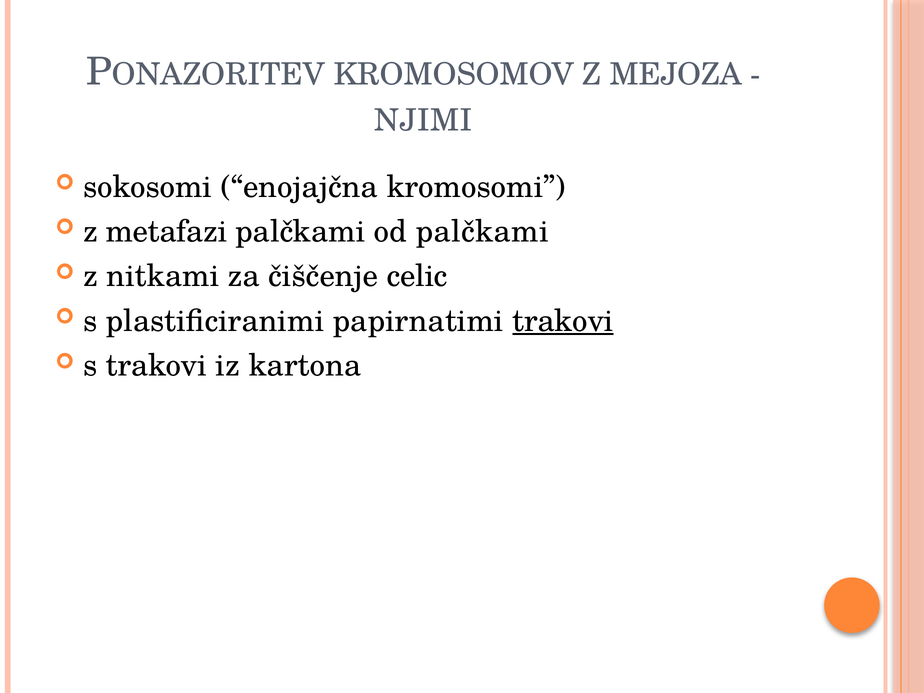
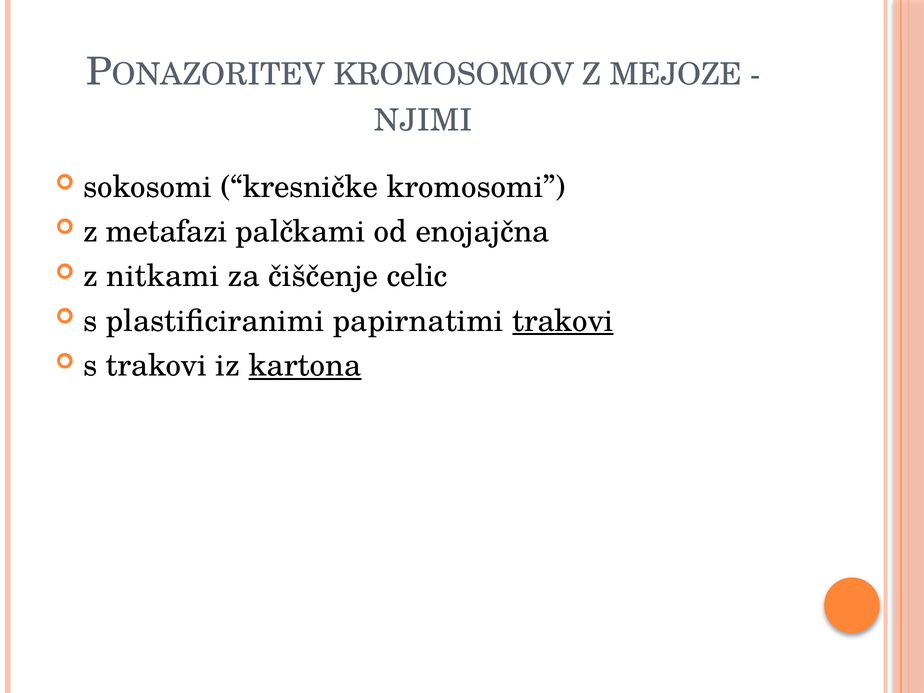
MEJOZA: MEJOZA -> MEJOZE (676, 75)
enojajčna: enojajčna -> kresničke (299, 187)
od palčkami: palčkami -> enojajčna (483, 232)
kartona underline: none -> present (305, 366)
